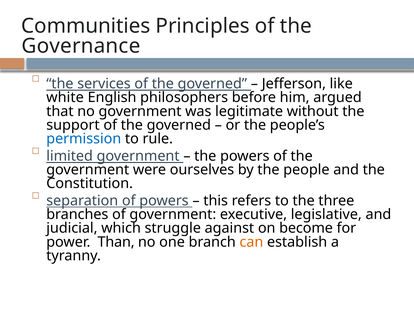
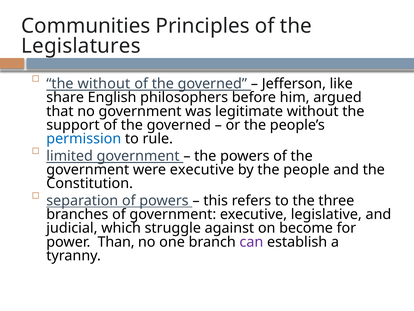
Governance: Governance -> Legislatures (81, 46)
the services: services -> without (104, 84)
white: white -> share (65, 97)
were ourselves: ourselves -> executive (202, 169)
can colour: orange -> purple (251, 242)
